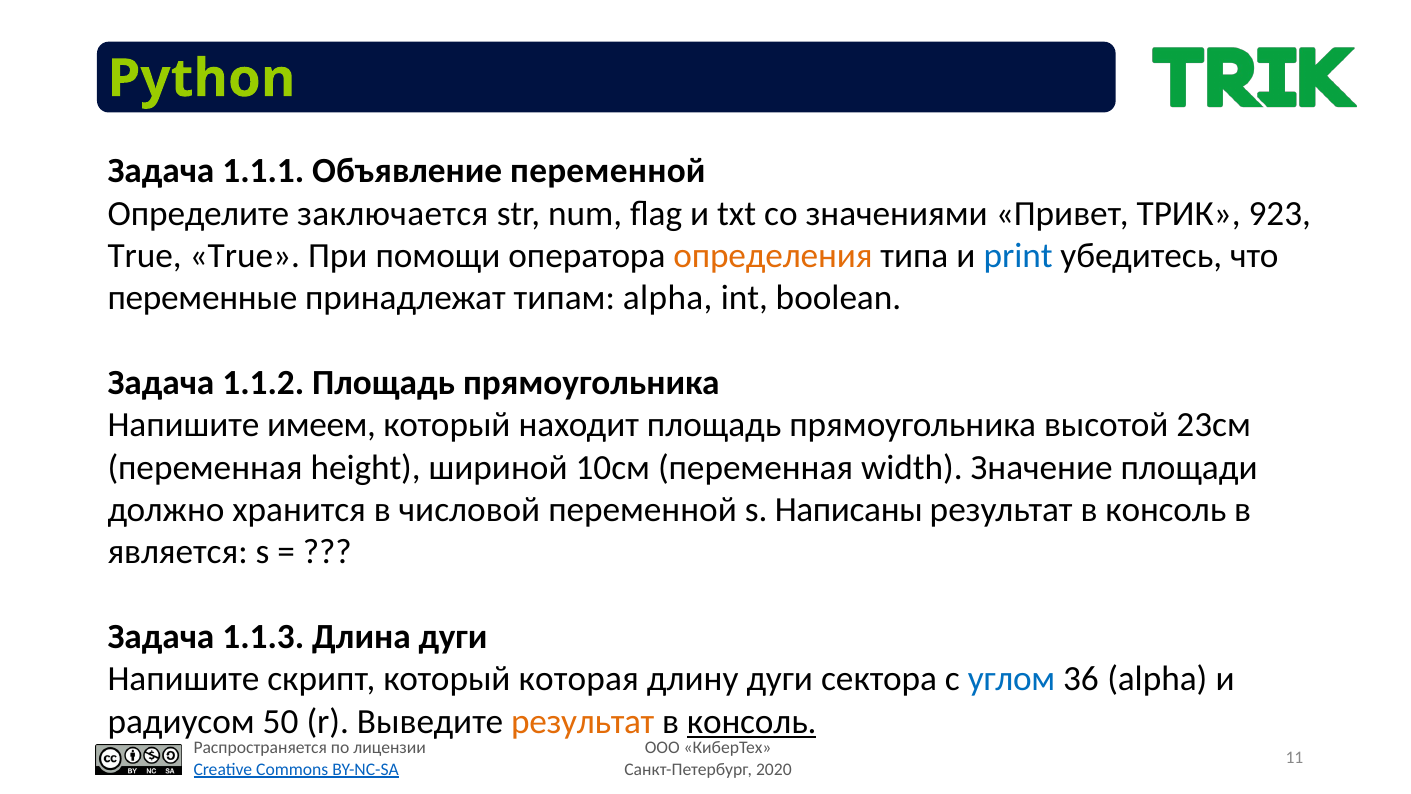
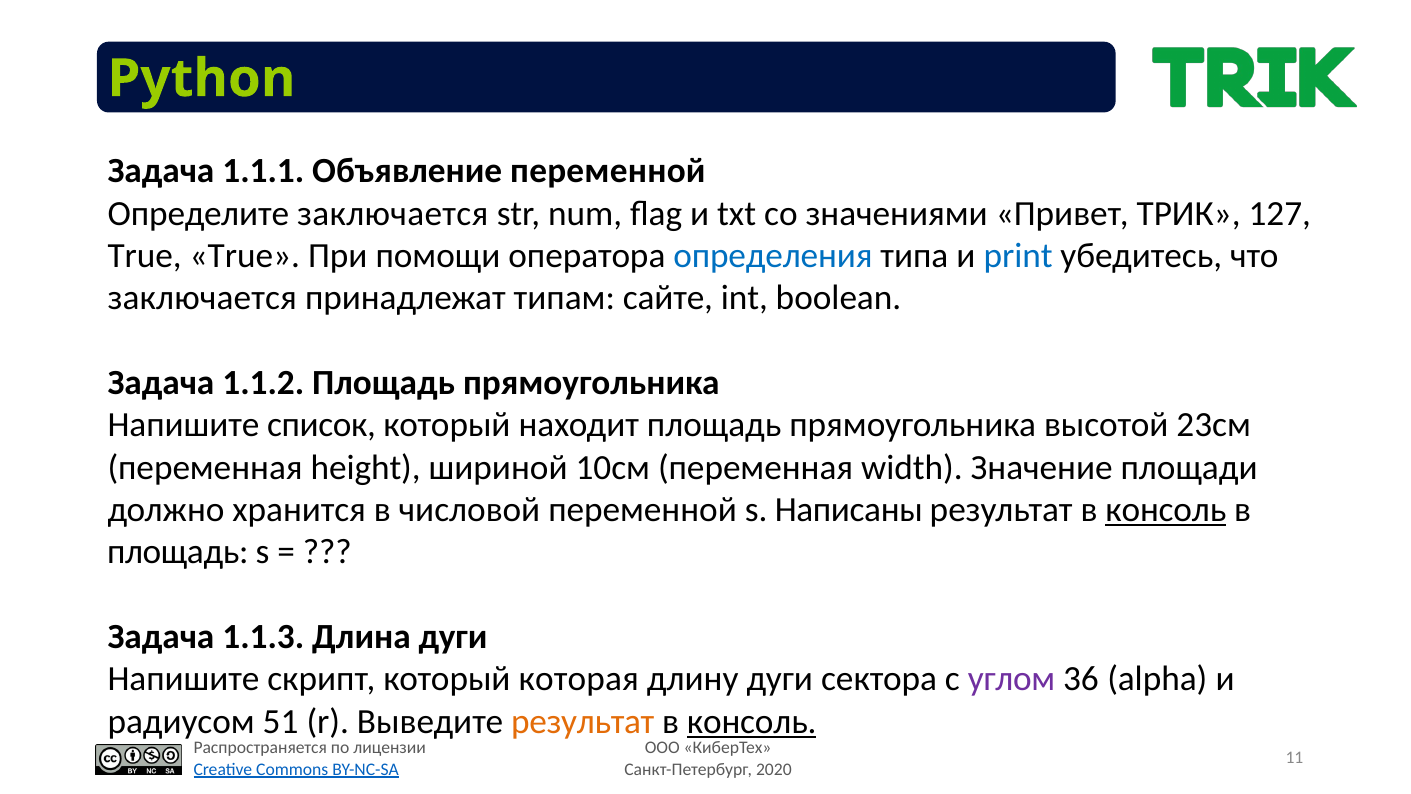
923: 923 -> 127 (1280, 213)
определения colour: orange -> blue (773, 256)
переменные: переменные -> заключается (202, 298)
типам alpha: alpha -> сайте (668, 298)
имеем: имеем -> список (322, 425)
консоль underline: none -> present (1166, 510)
является: является -> площадь (178, 552)
углом colour: blue -> purple (1012, 679)
50: 50 -> 51 (281, 721)
